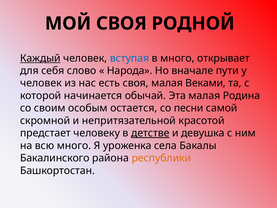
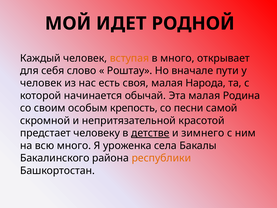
МОЙ СВОЯ: СВОЯ -> ИДЕТ (121, 23)
Каждый underline: present -> none (40, 58)
вступая colour: blue -> orange (129, 58)
Народа: Народа -> Роштау (130, 71)
Веками: Веками -> Народа (206, 83)
остается: остается -> крепость (134, 108)
девушка: девушка -> зимнего (203, 133)
